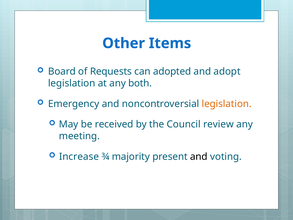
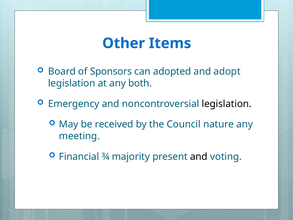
Requests: Requests -> Sponsors (111, 71)
legislation colour: orange -> black (227, 104)
review: review -> nature (219, 124)
Increase: Increase -> Financial (79, 156)
